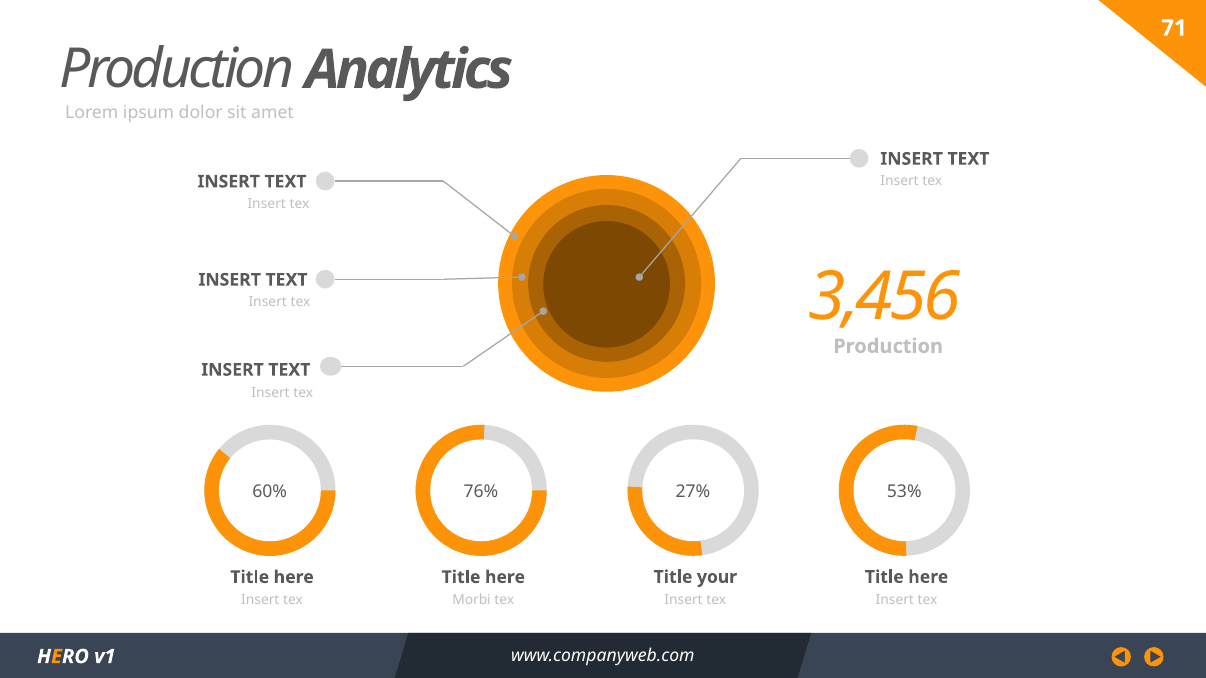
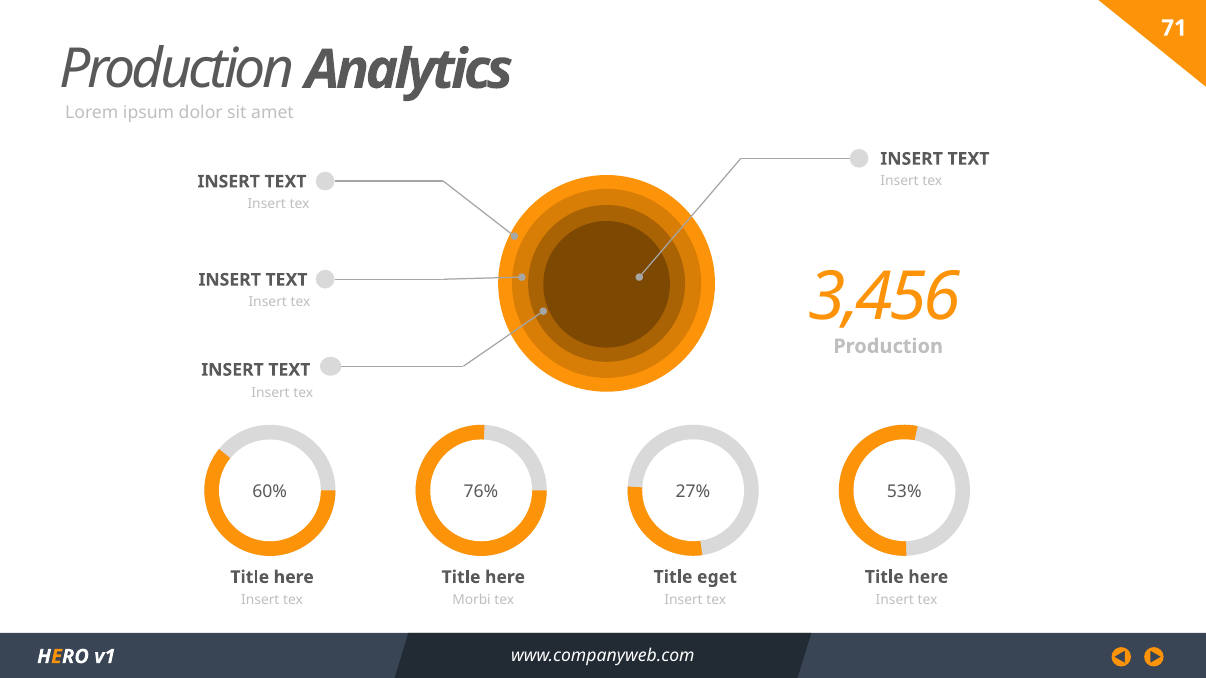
your: your -> eget (717, 577)
